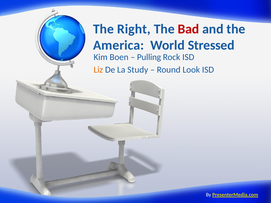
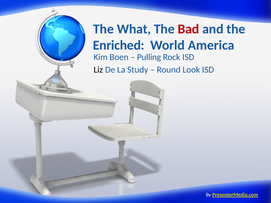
Right: Right -> What (134, 29)
America: America -> Enriched (119, 45)
Stressed: Stressed -> America (211, 45)
Liz colour: orange -> black (98, 70)
